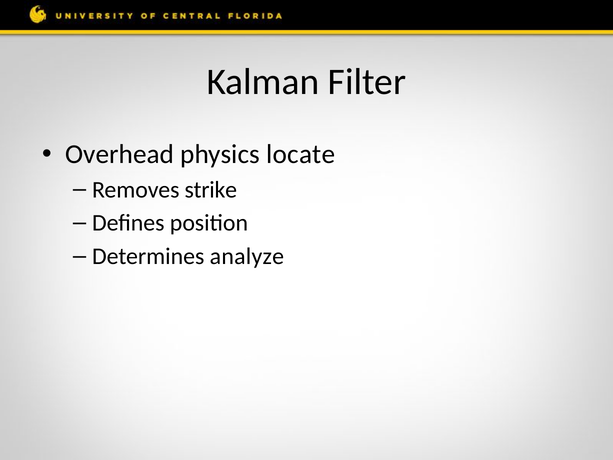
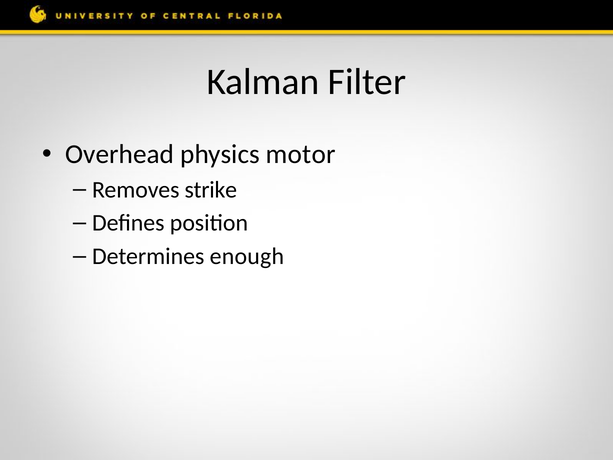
locate: locate -> motor (301, 154)
analyze: analyze -> enough (247, 256)
